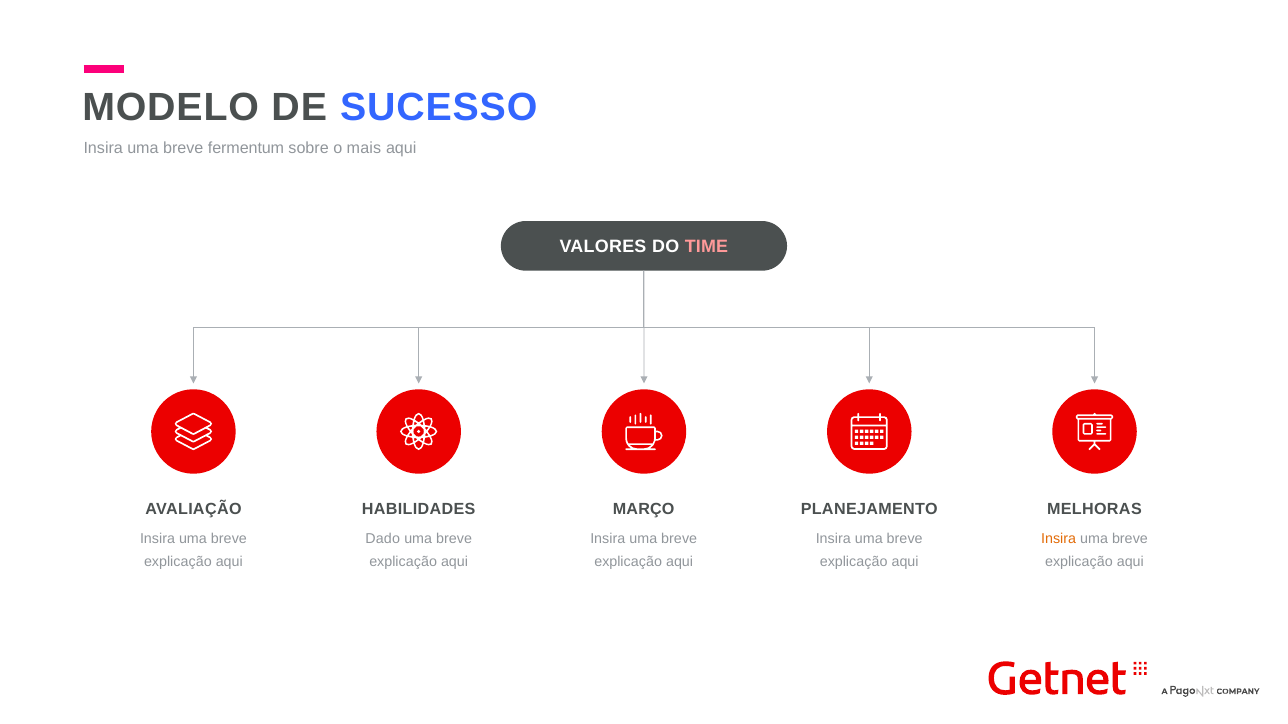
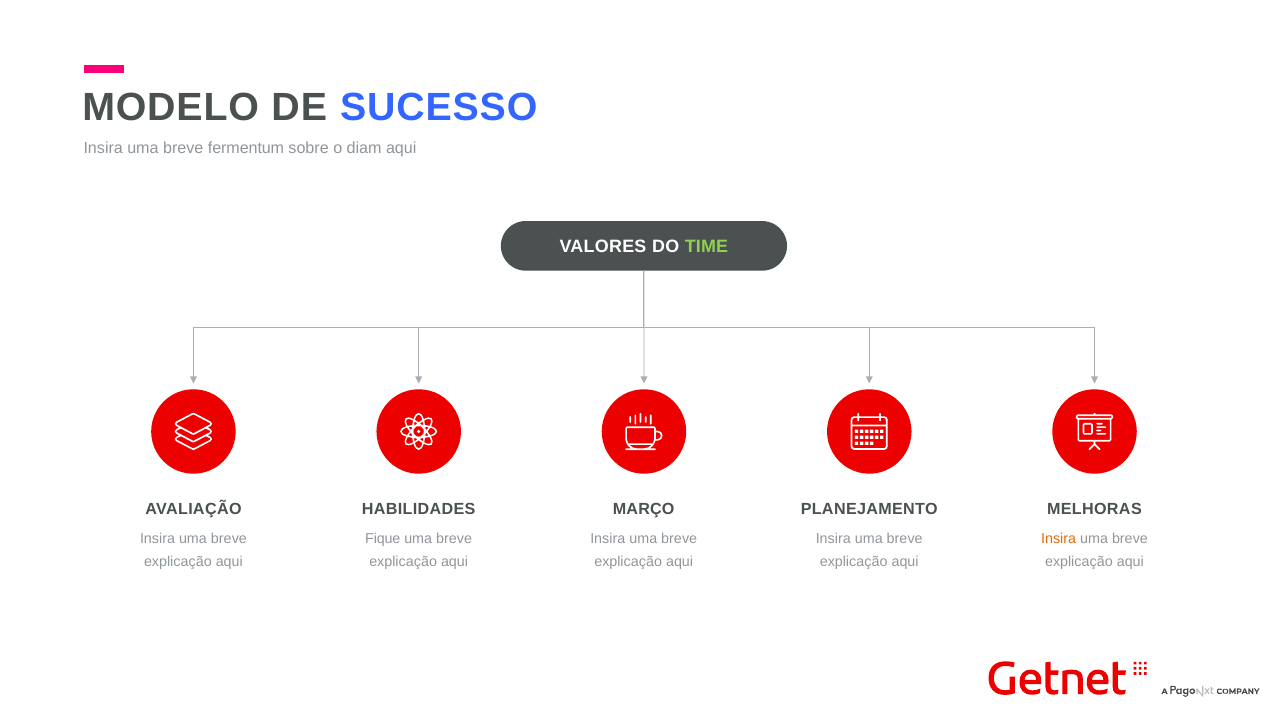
mais: mais -> diam (364, 148)
TIME colour: pink -> light green (706, 247)
Dado: Dado -> Fique (383, 539)
